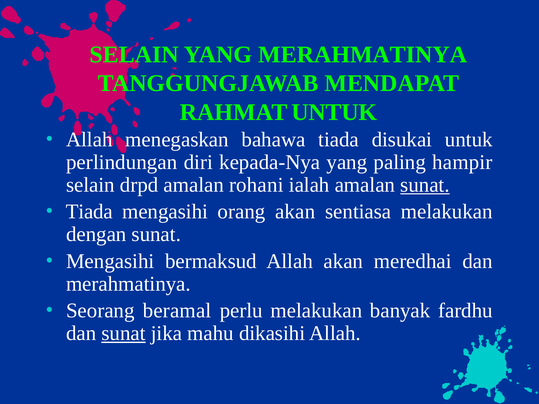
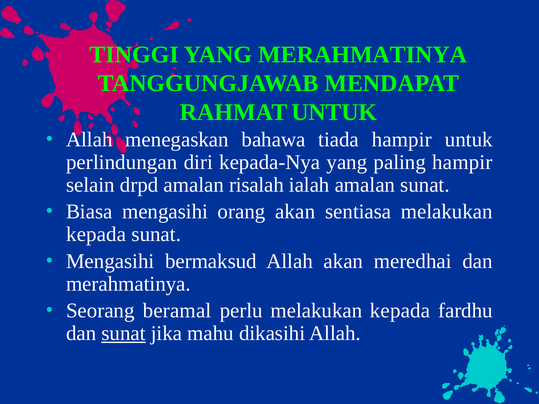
SELAIN: SELAIN -> TINGGI (134, 55)
tiada disukai: disukai -> hampir (402, 140)
rohani: rohani -> risalah (256, 185)
sunat underline: present -> none (425, 185)
Tiada: Tiada -> Biasa (89, 212)
dengan: dengan -> kepada (96, 234)
perlu melakukan banyak: banyak -> kepada (400, 311)
